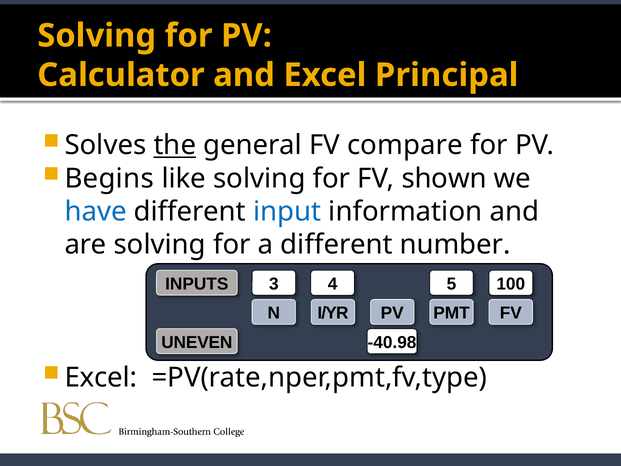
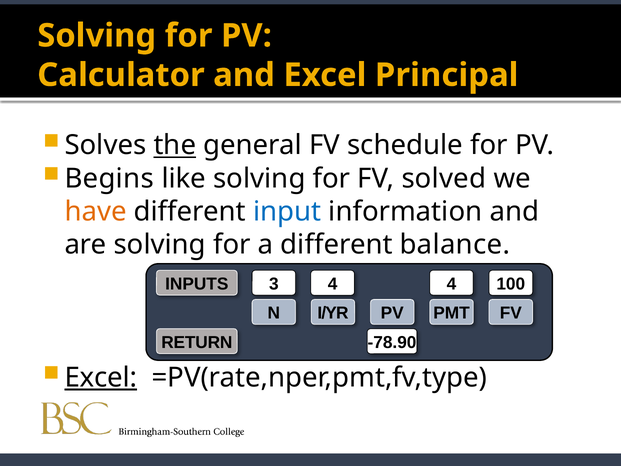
compare: compare -> schedule (405, 145)
shown: shown -> solved (444, 178)
have colour: blue -> orange (96, 212)
number: number -> balance (455, 245)
3 5: 5 -> 4 (451, 284)
UNEVEN: UNEVEN -> RETURN (197, 342)
-40.98: -40.98 -> -78.90 (392, 342)
Excel underline: none -> present (101, 377)
